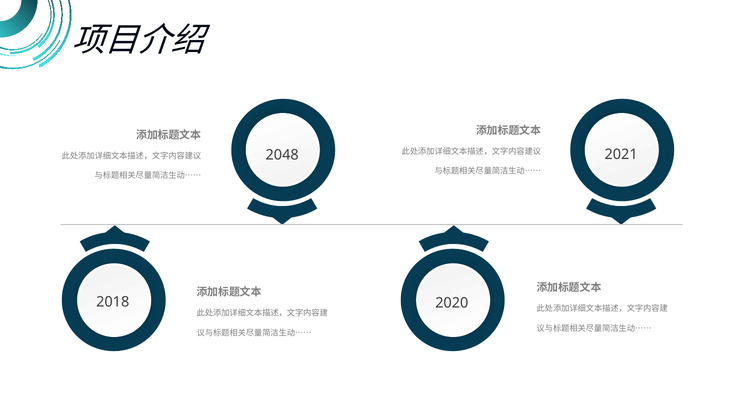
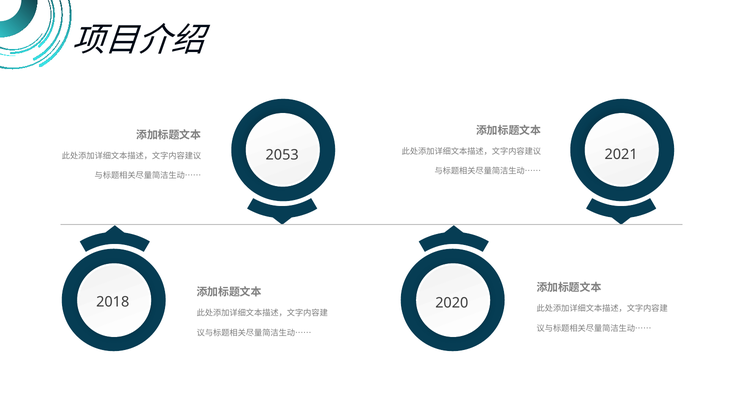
2048: 2048 -> 2053 (282, 155)
